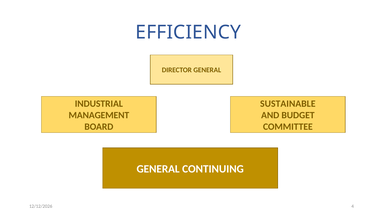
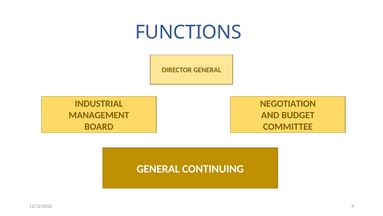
EFFICIENCY: EFFICIENCY -> FUNCTIONS (188, 32)
SUSTAINABLE: SUSTAINABLE -> NEGOTIATION (288, 103)
